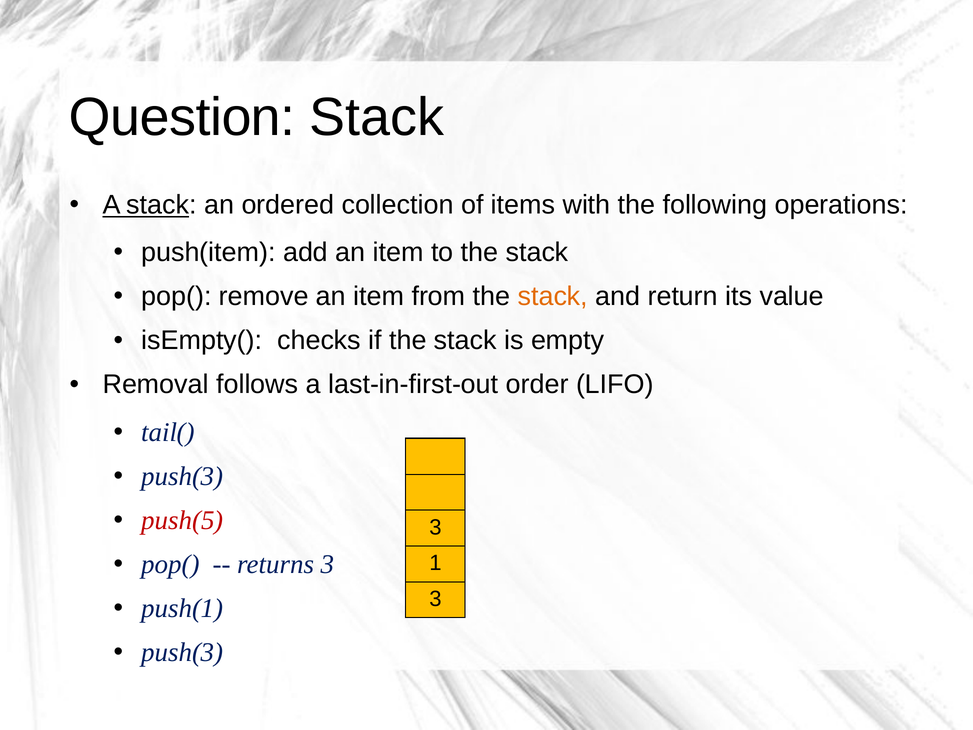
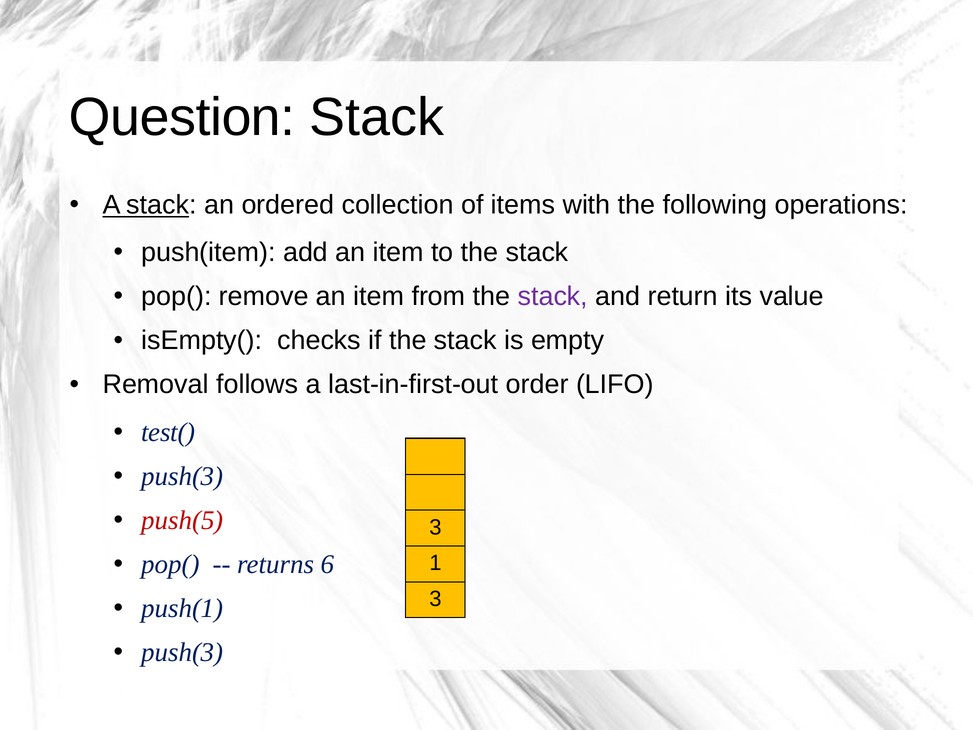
stack colour: orange -> purple (553, 296)
tail(: tail( -> test( (168, 432)
returns 3: 3 -> 6 (328, 564)
